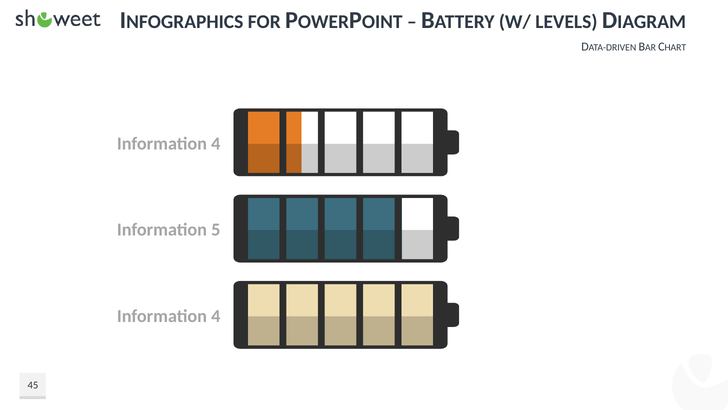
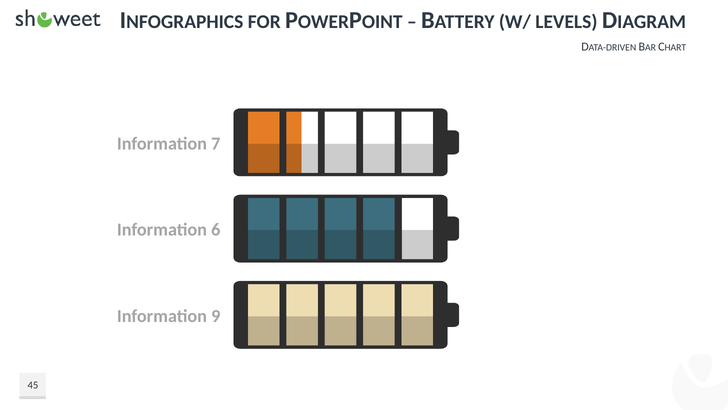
4: 4 -> 7 (216, 143)
5: 5 -> 6 (216, 230)
4: 4 -> 9 (216, 316)
